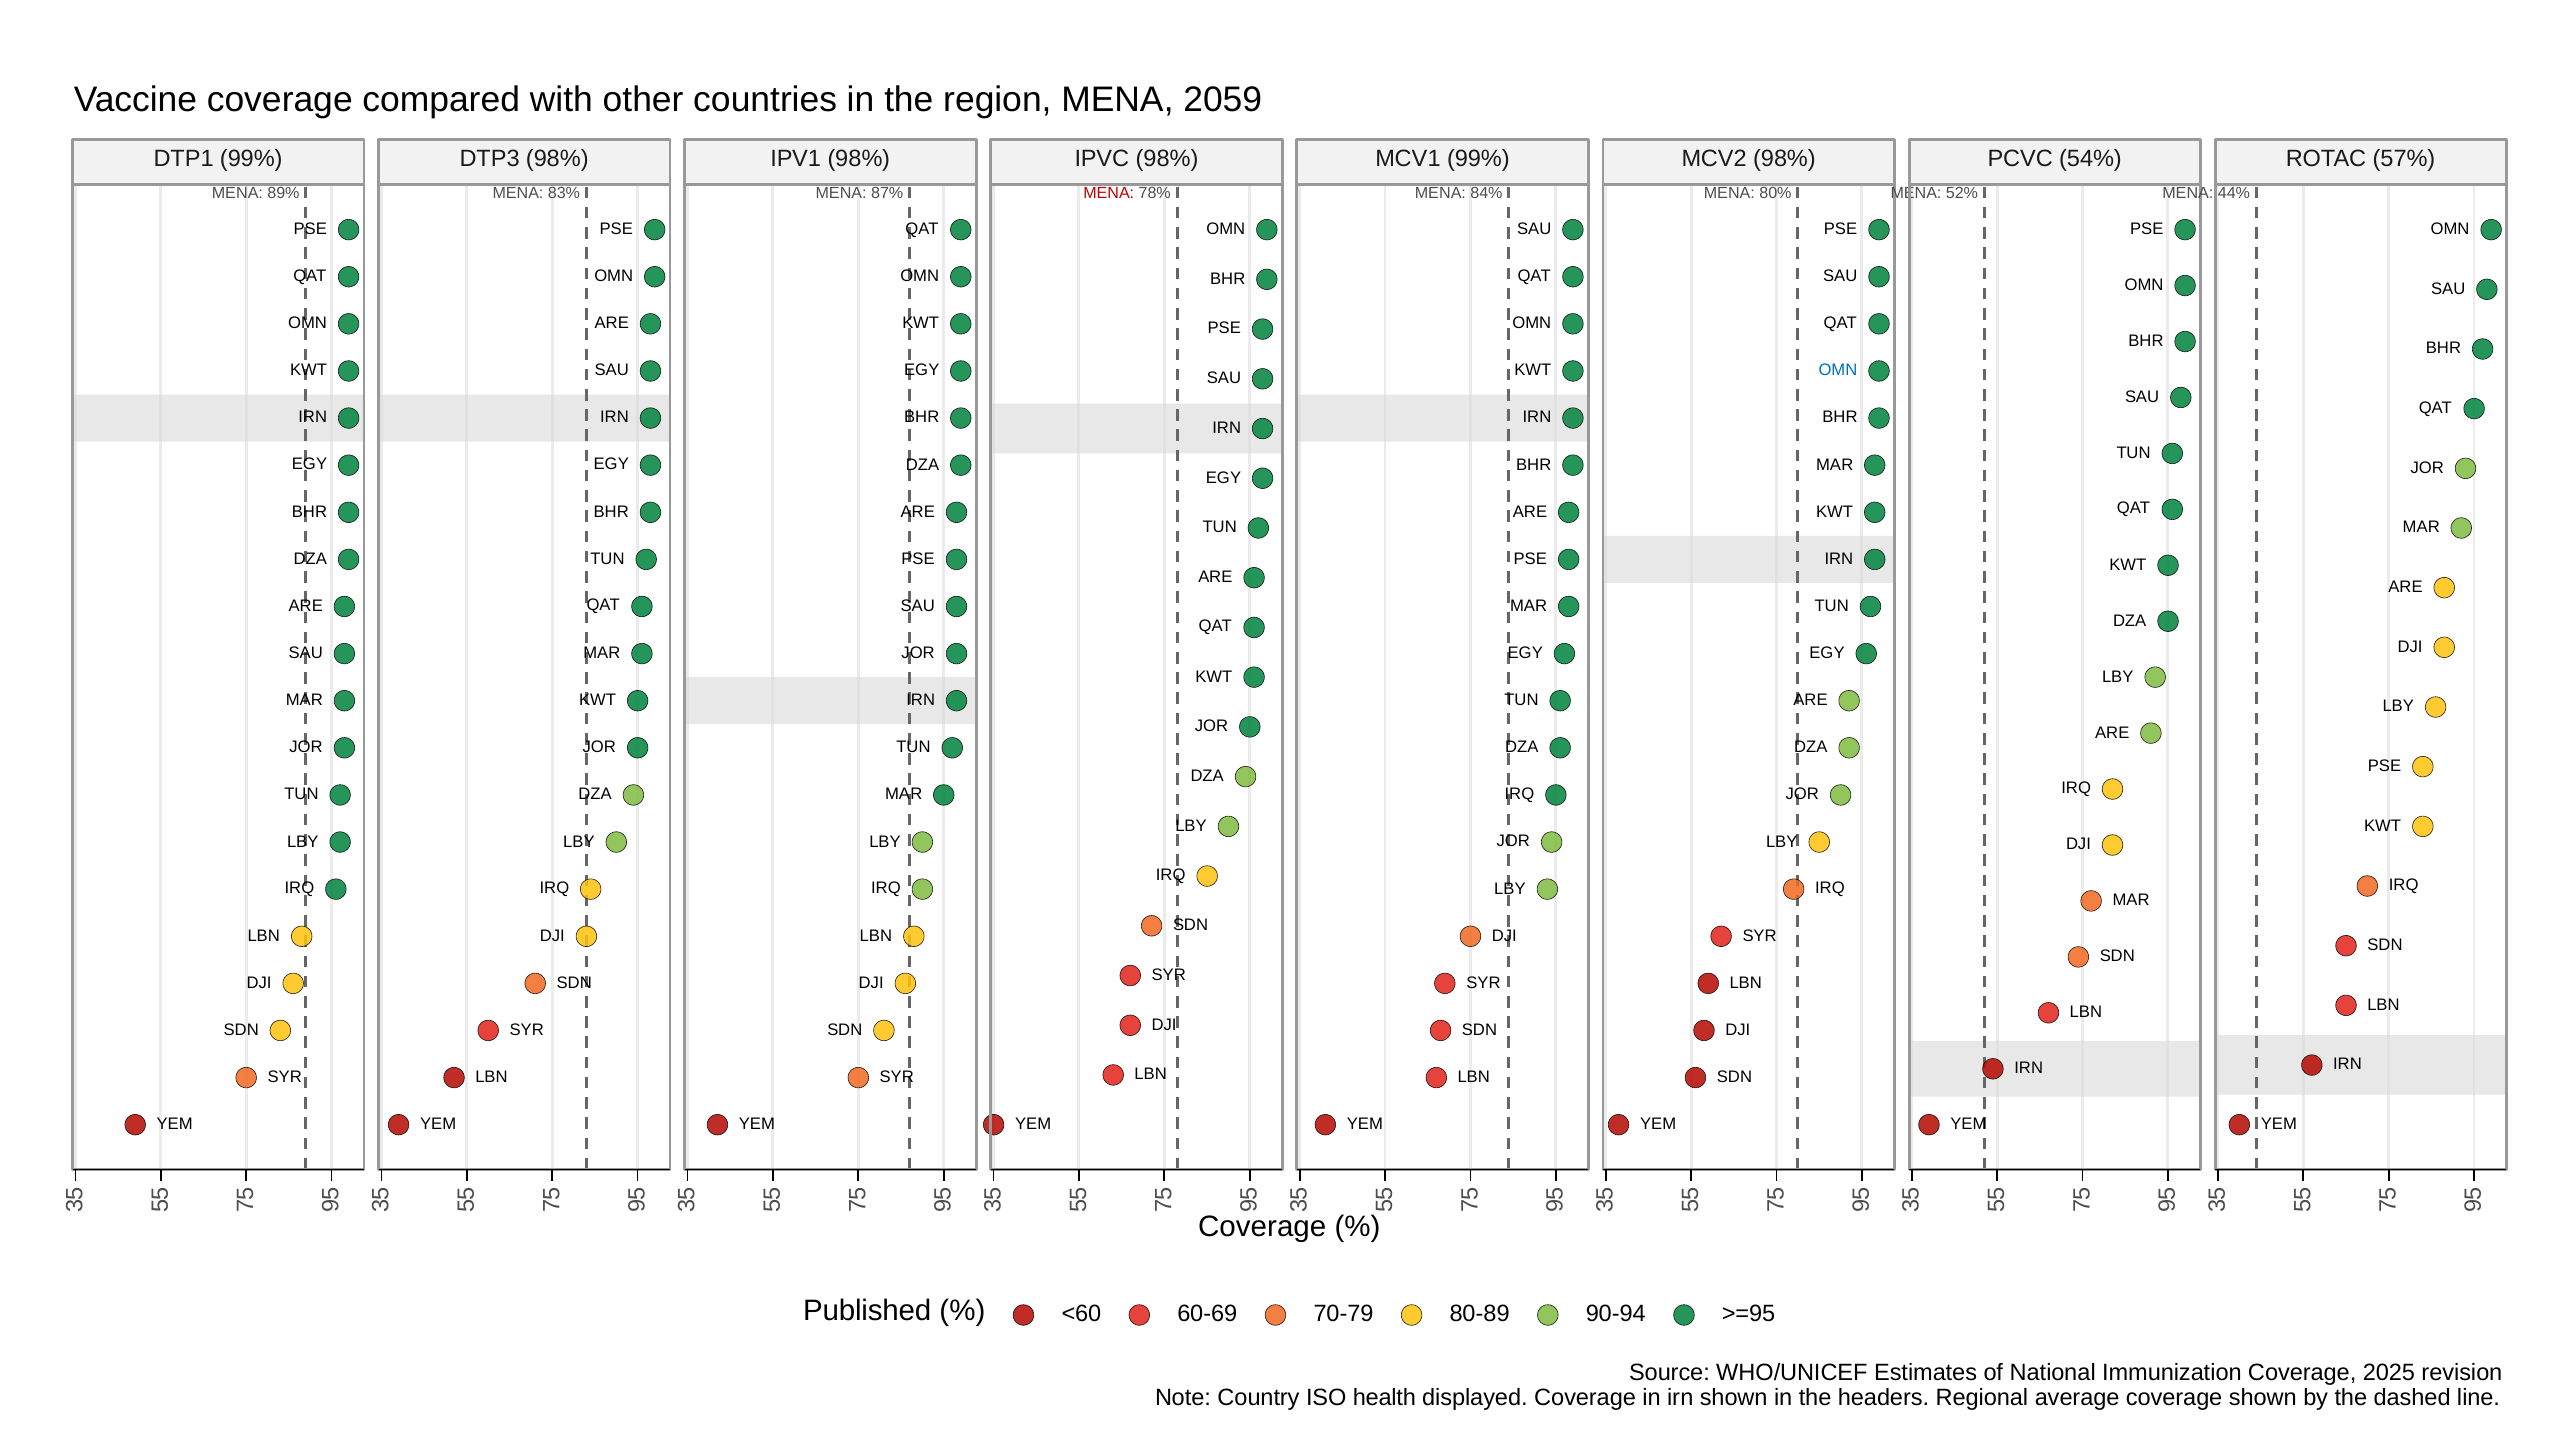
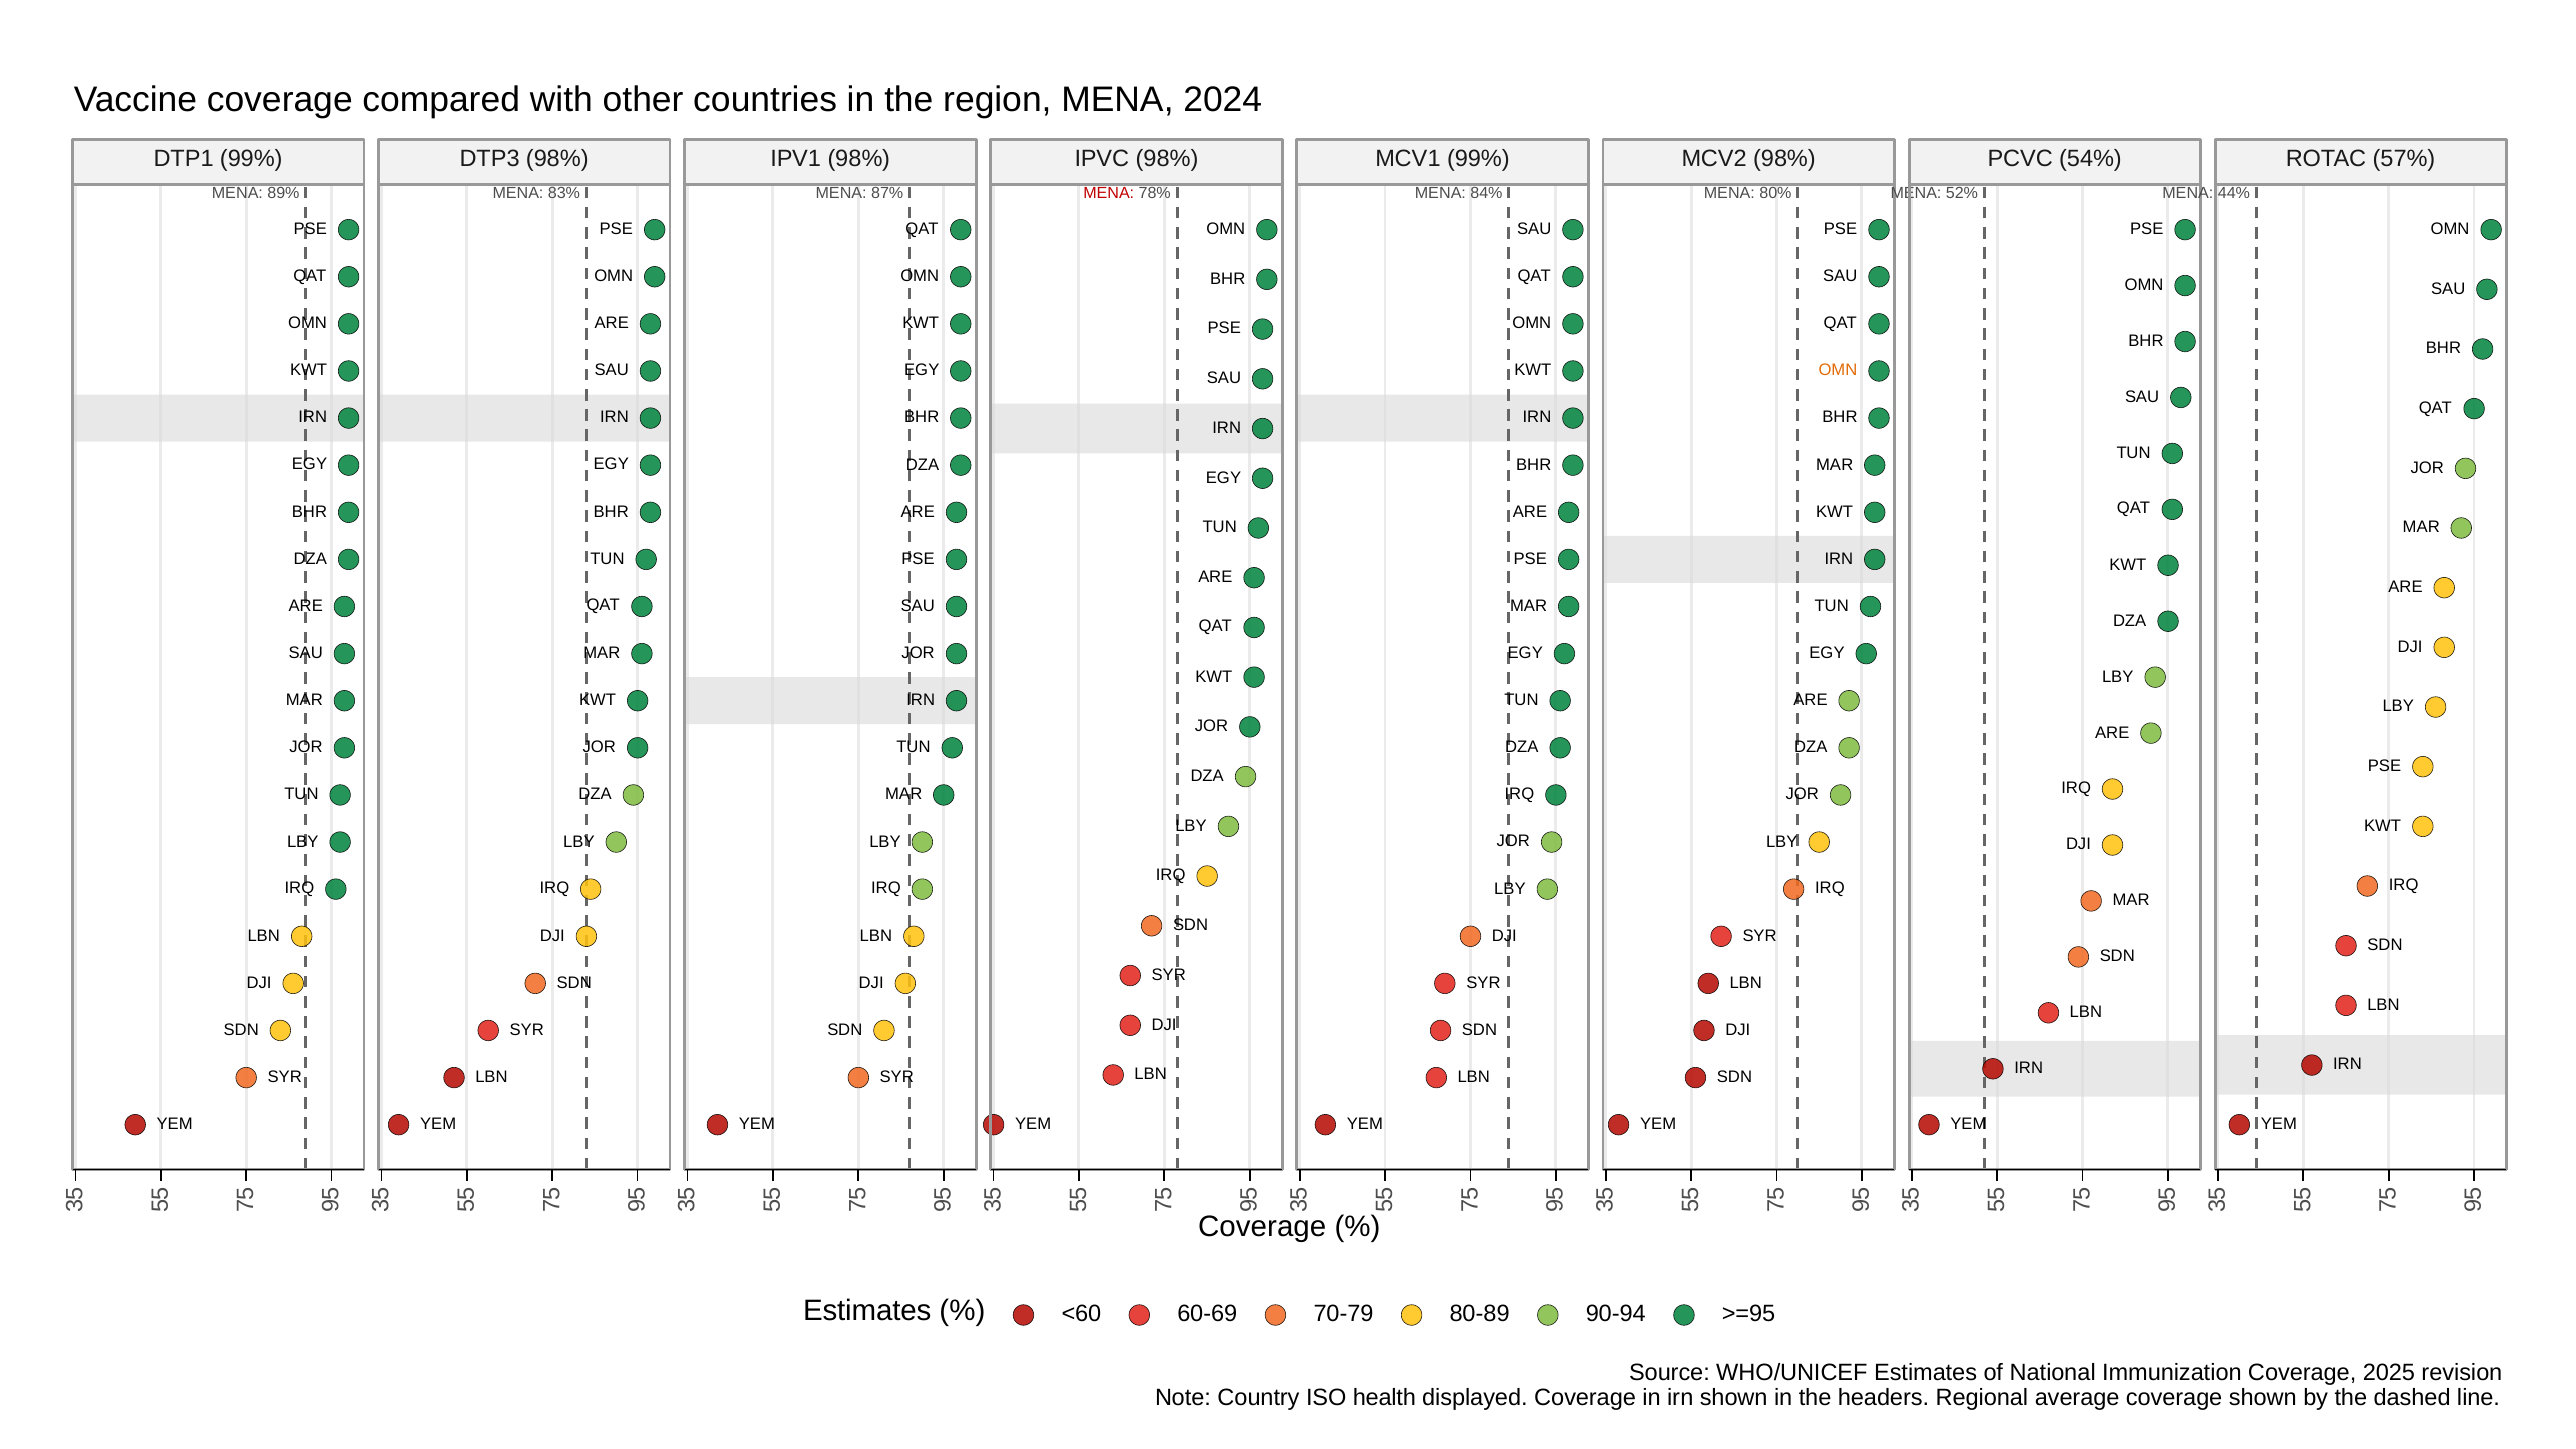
2059: 2059 -> 2024 (1223, 100)
OMN colour: blue -> orange (1838, 370)
Published: Published -> Estimates (867, 1311)
